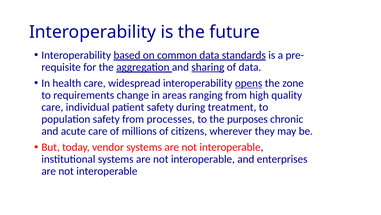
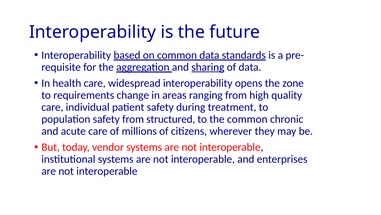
opens underline: present -> none (249, 83)
processes: processes -> structured (171, 119)
the purposes: purposes -> common (247, 119)
